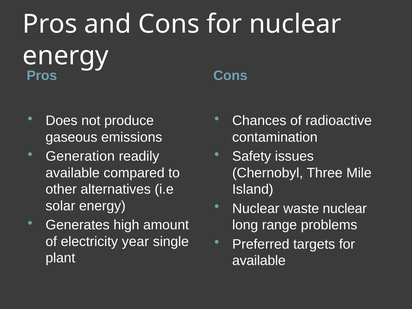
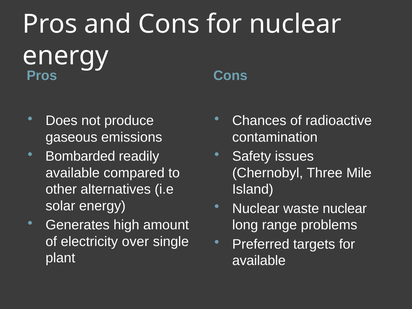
Generation: Generation -> Bombarded (80, 156)
year: year -> over (135, 242)
